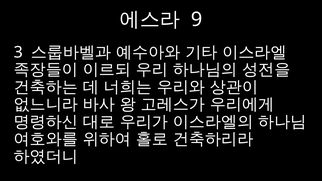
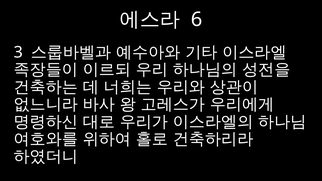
9: 9 -> 6 (197, 19)
